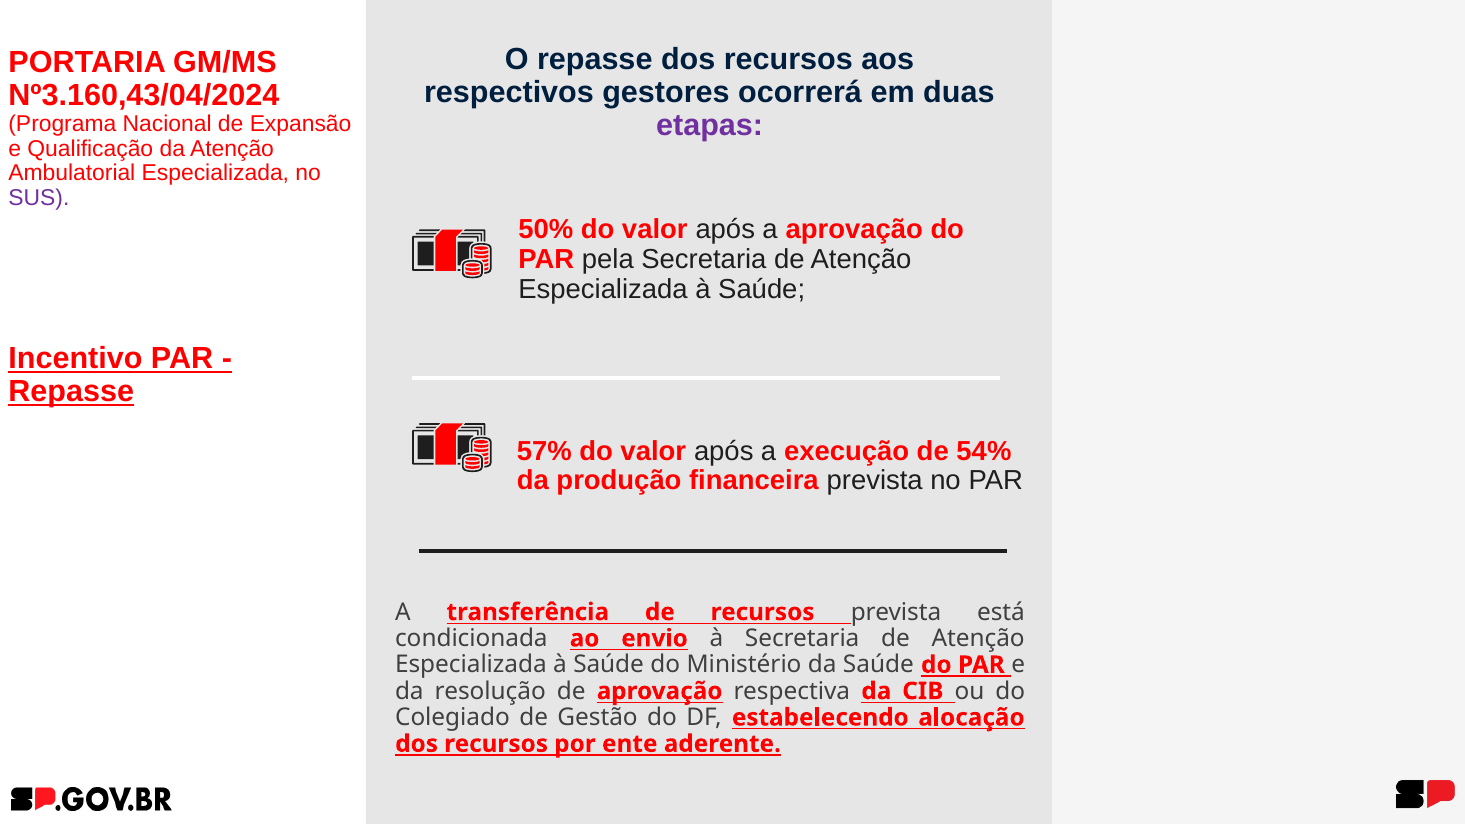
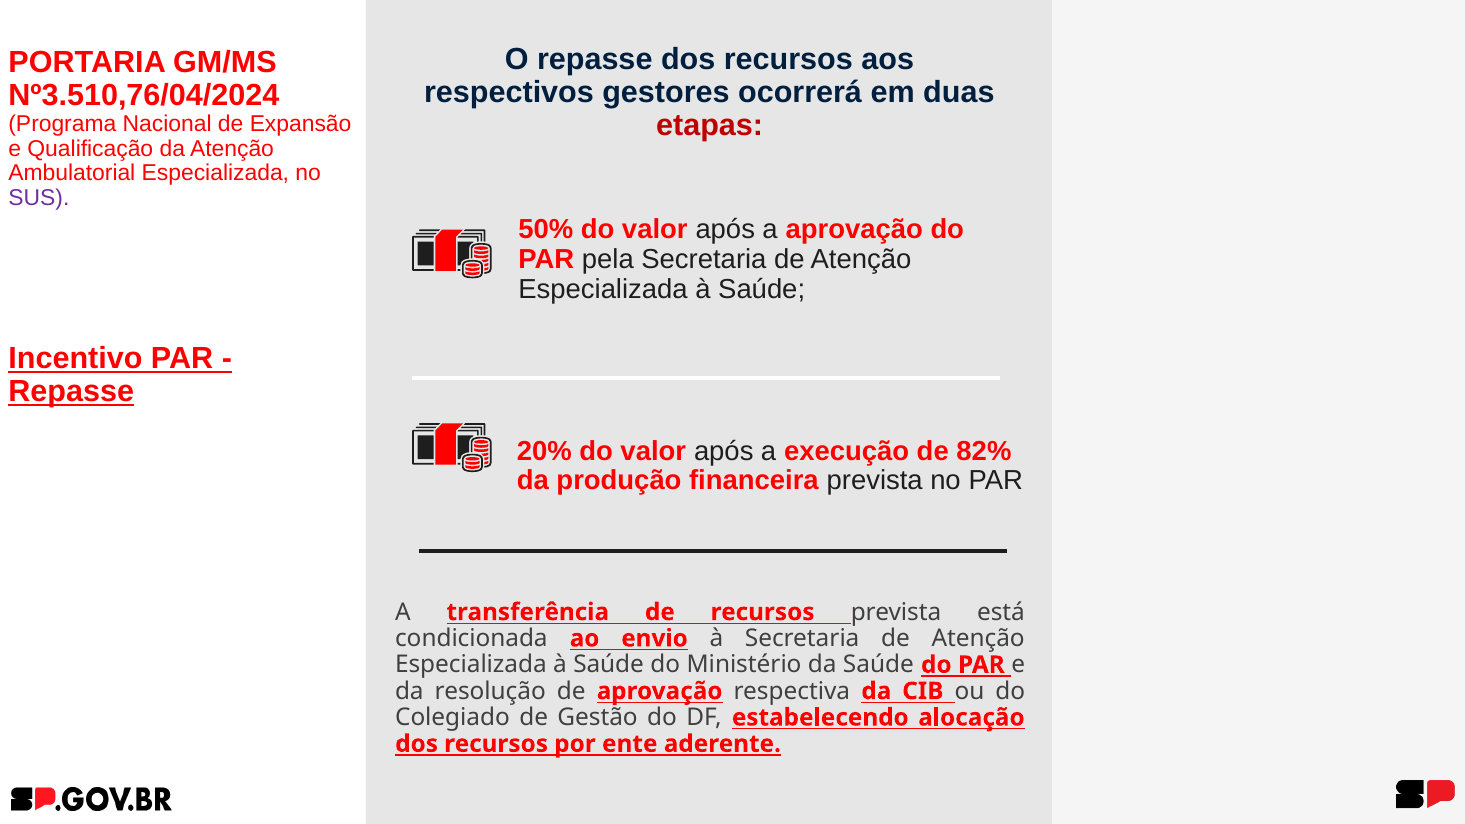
Nº3.160,43/04/2024: Nº3.160,43/04/2024 -> Nº3.510,76/04/2024 (144, 95)
etapas colour: purple -> red (710, 126)
57%: 57% -> 20% (544, 451)
54%: 54% -> 82% (984, 451)
